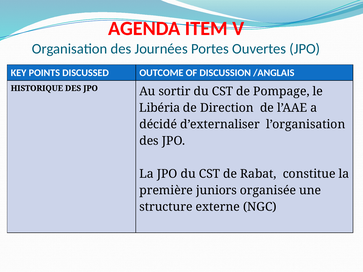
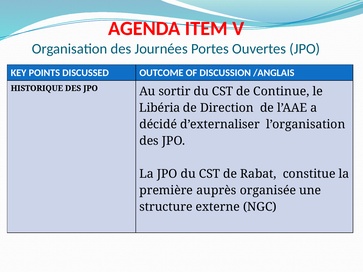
Pompage: Pompage -> Continue (281, 91)
juniors: juniors -> auprès (216, 191)
